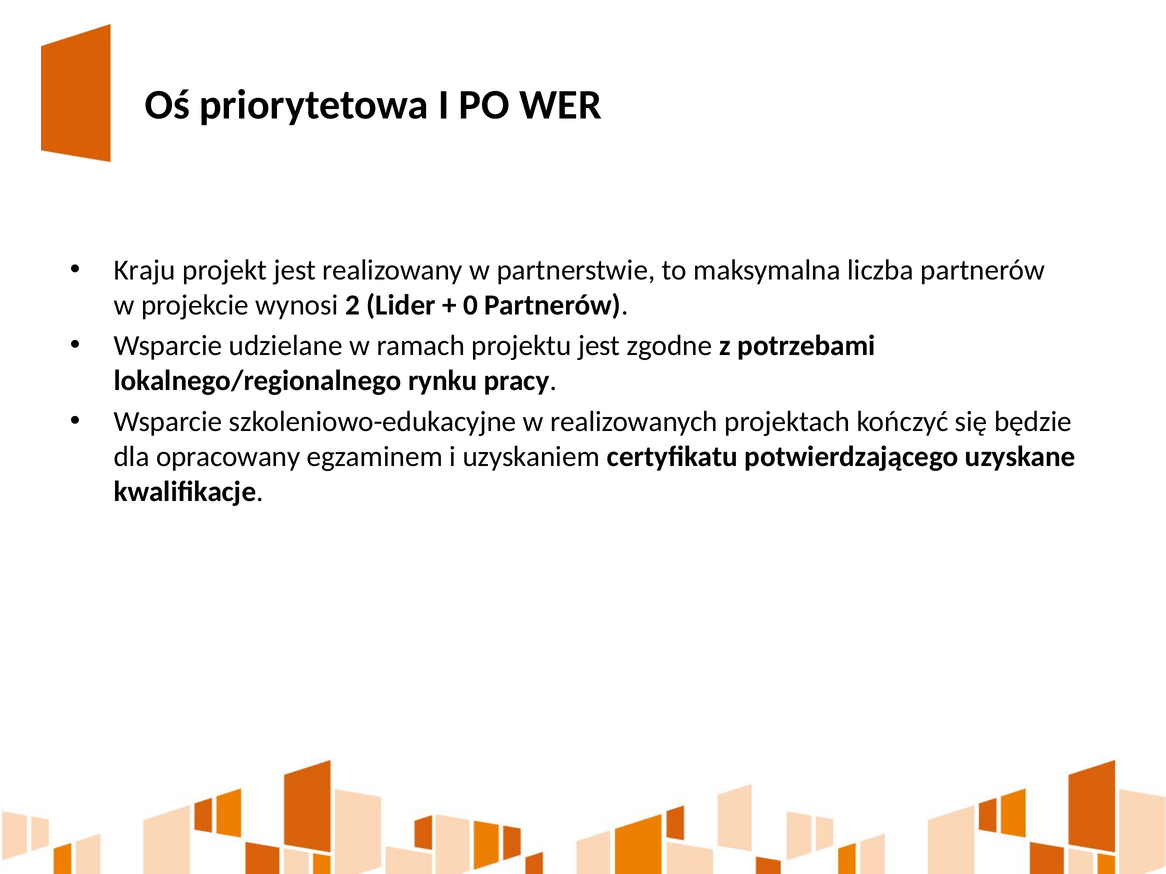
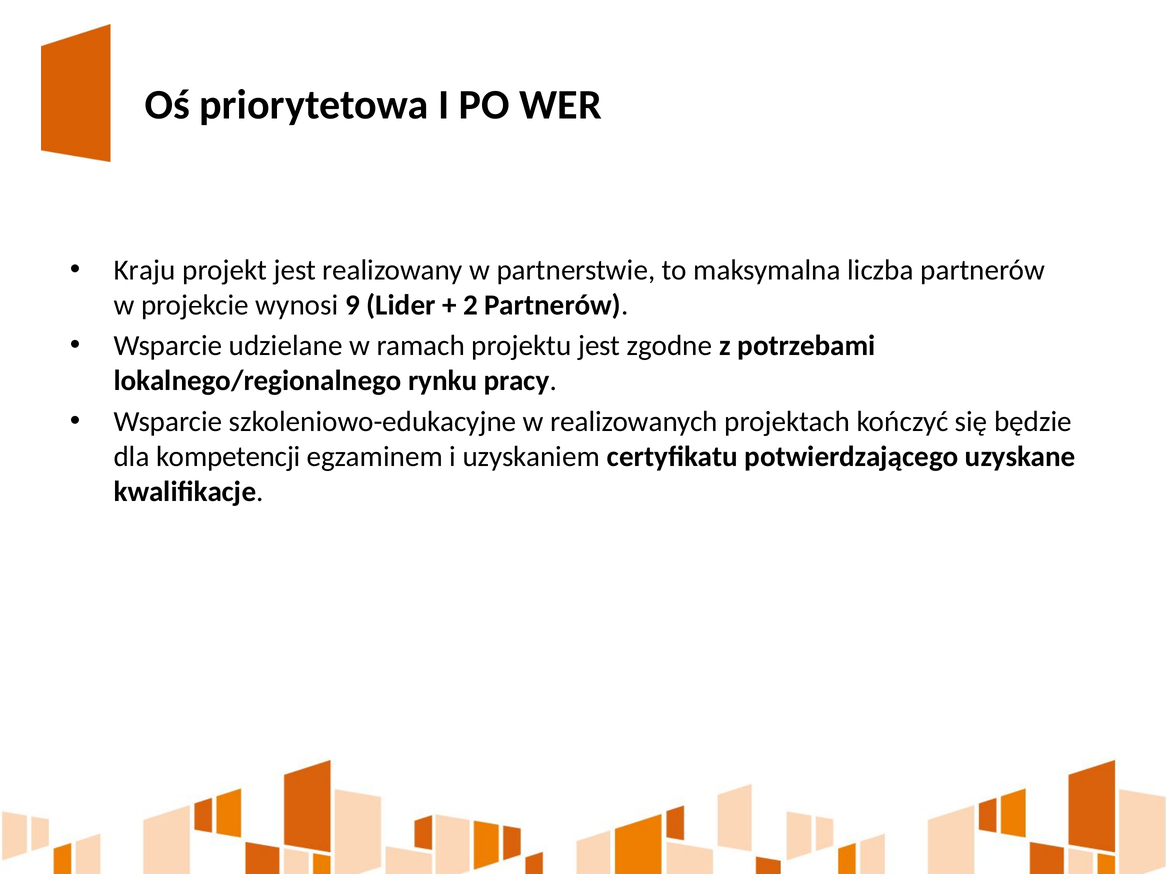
2: 2 -> 9 (353, 305)
0: 0 -> 2 (471, 305)
opracowany: opracowany -> kompetencji (228, 457)
